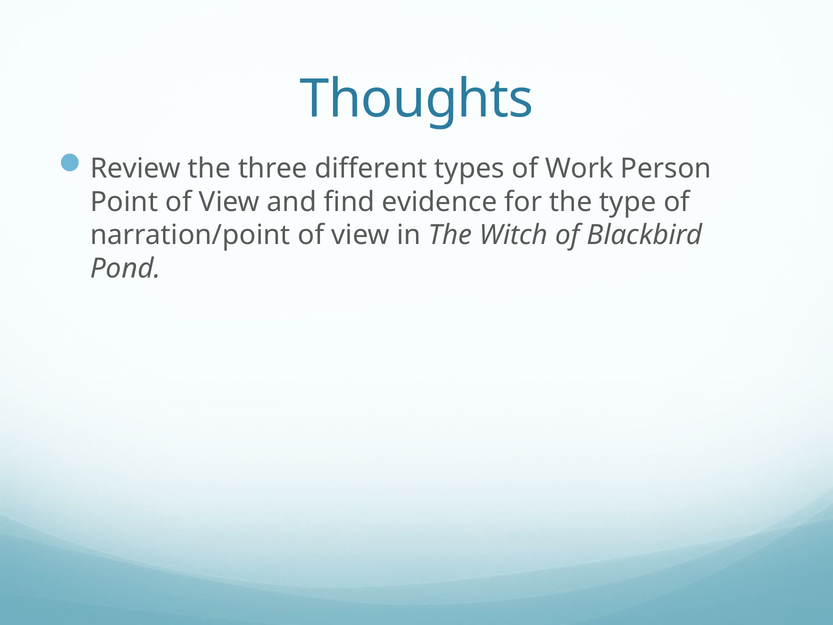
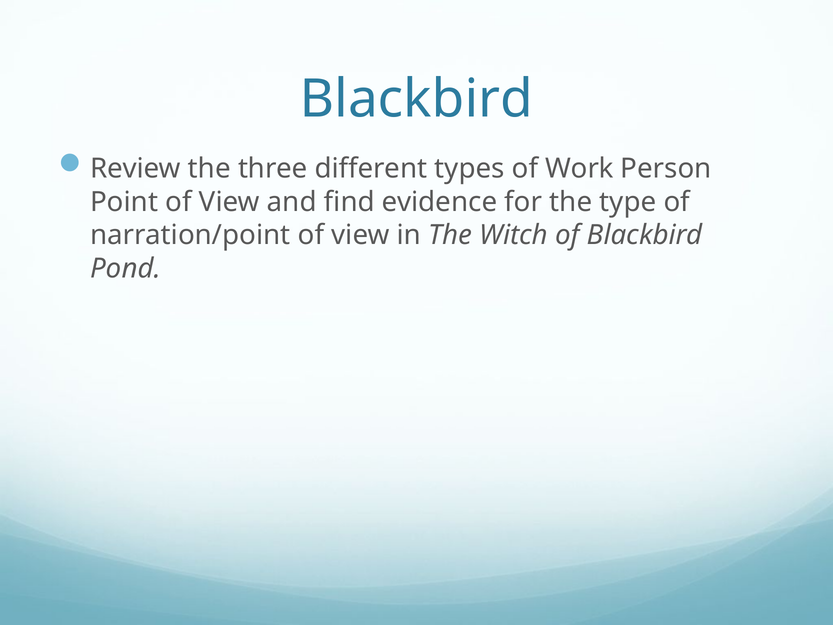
Thoughts: Thoughts -> Blackbird (416, 99)
